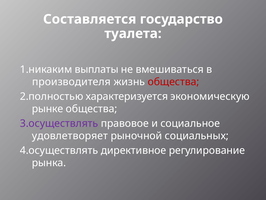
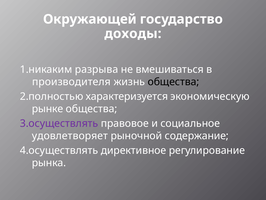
Составляется: Составляется -> Окружающей (90, 19)
туалета: туалета -> доходы (133, 34)
выплаты: выплаты -> разрыва (97, 69)
общества colour: red -> black (173, 82)
социальных: социальных -> содержание (197, 136)
